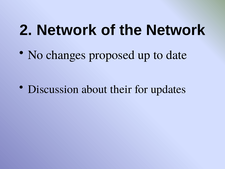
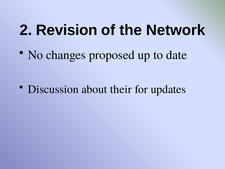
2 Network: Network -> Revision (67, 30)
